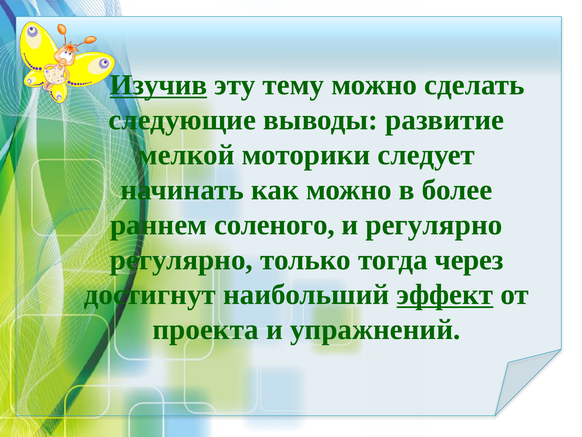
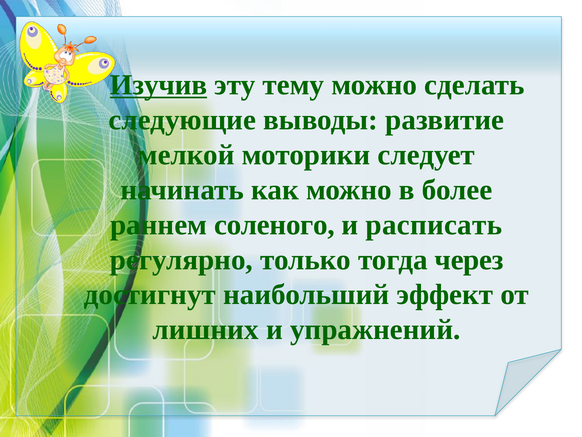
и регулярно: регулярно -> расписать (434, 225)
эффект underline: present -> none (445, 294)
проекта: проекта -> лишних (206, 329)
